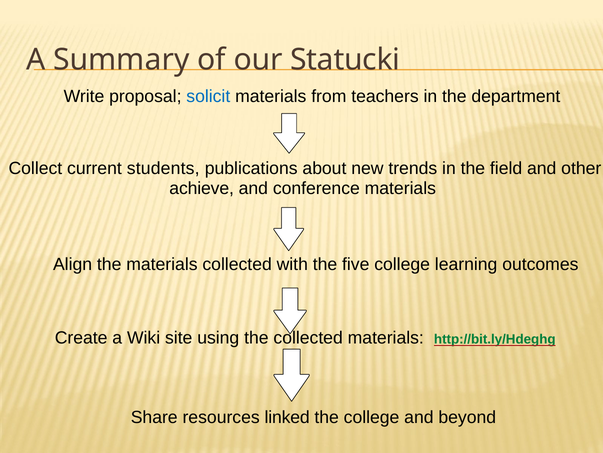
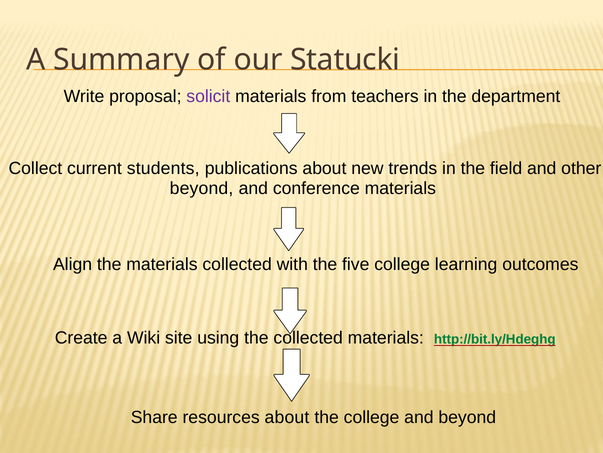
solicit colour: blue -> purple (208, 96)
achieve: achieve -> beyond (201, 188)
resources linked: linked -> about (287, 417)
